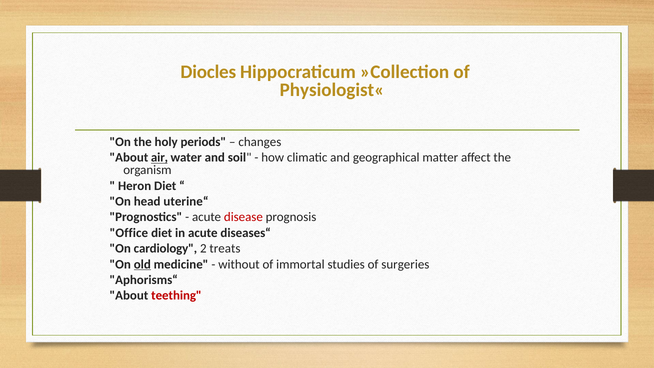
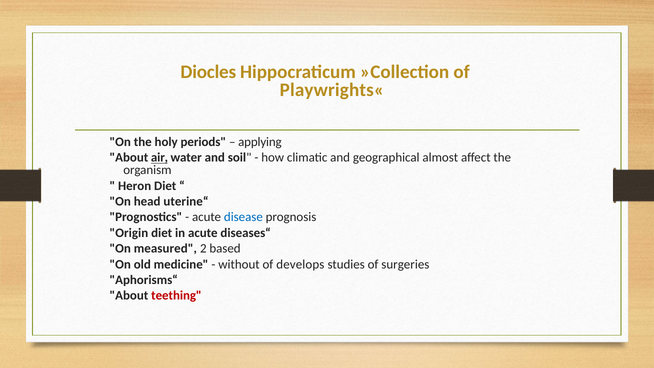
Physiologist«: Physiologist« -> Playwrights« (332, 90)
changes: changes -> applying (260, 142)
matter: matter -> almost (440, 158)
disease colour: red -> blue (243, 217)
Office: Office -> Origin (129, 233)
cardiology: cardiology -> measured (165, 248)
treats: treats -> based (225, 248)
old underline: present -> none (142, 264)
immortal: immortal -> develops (300, 264)
